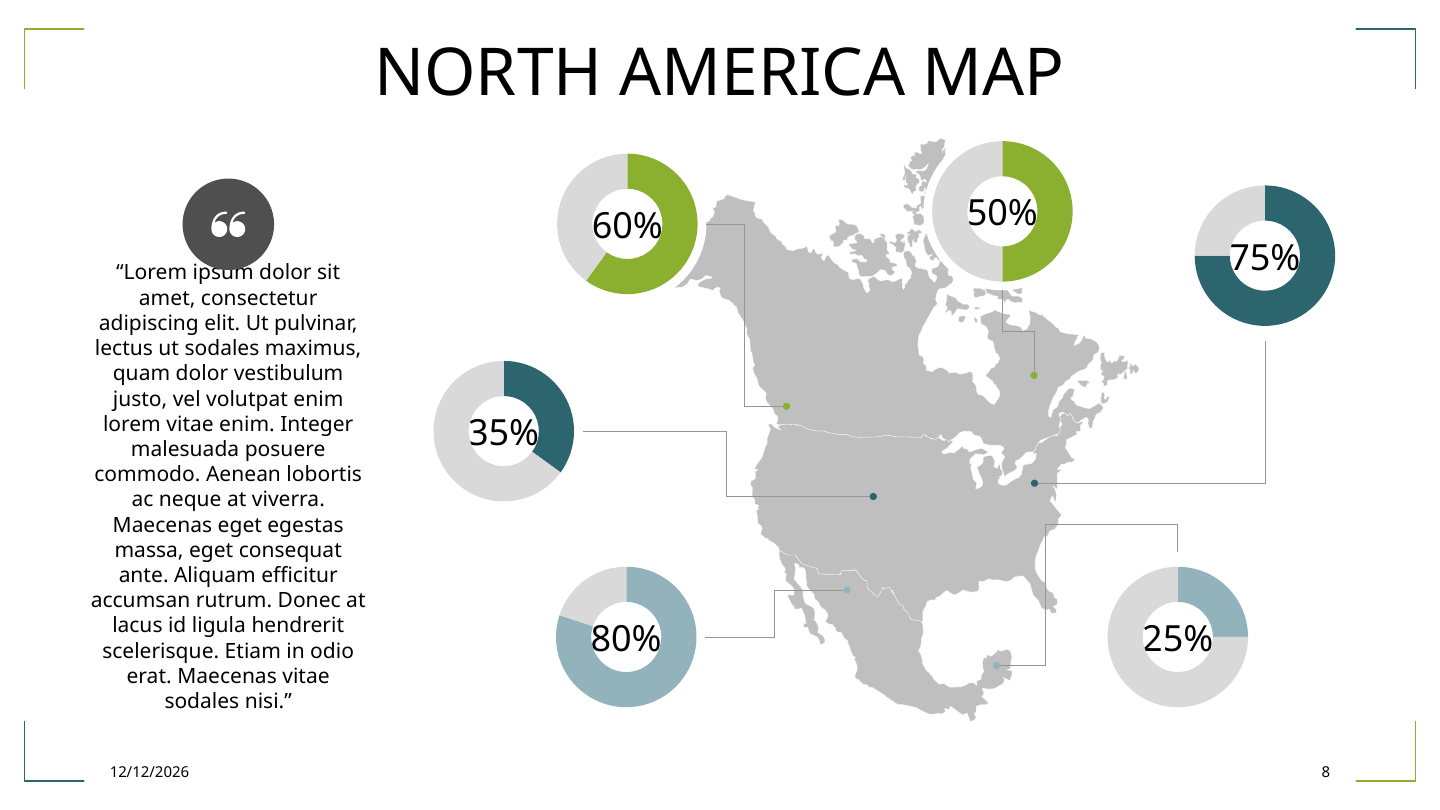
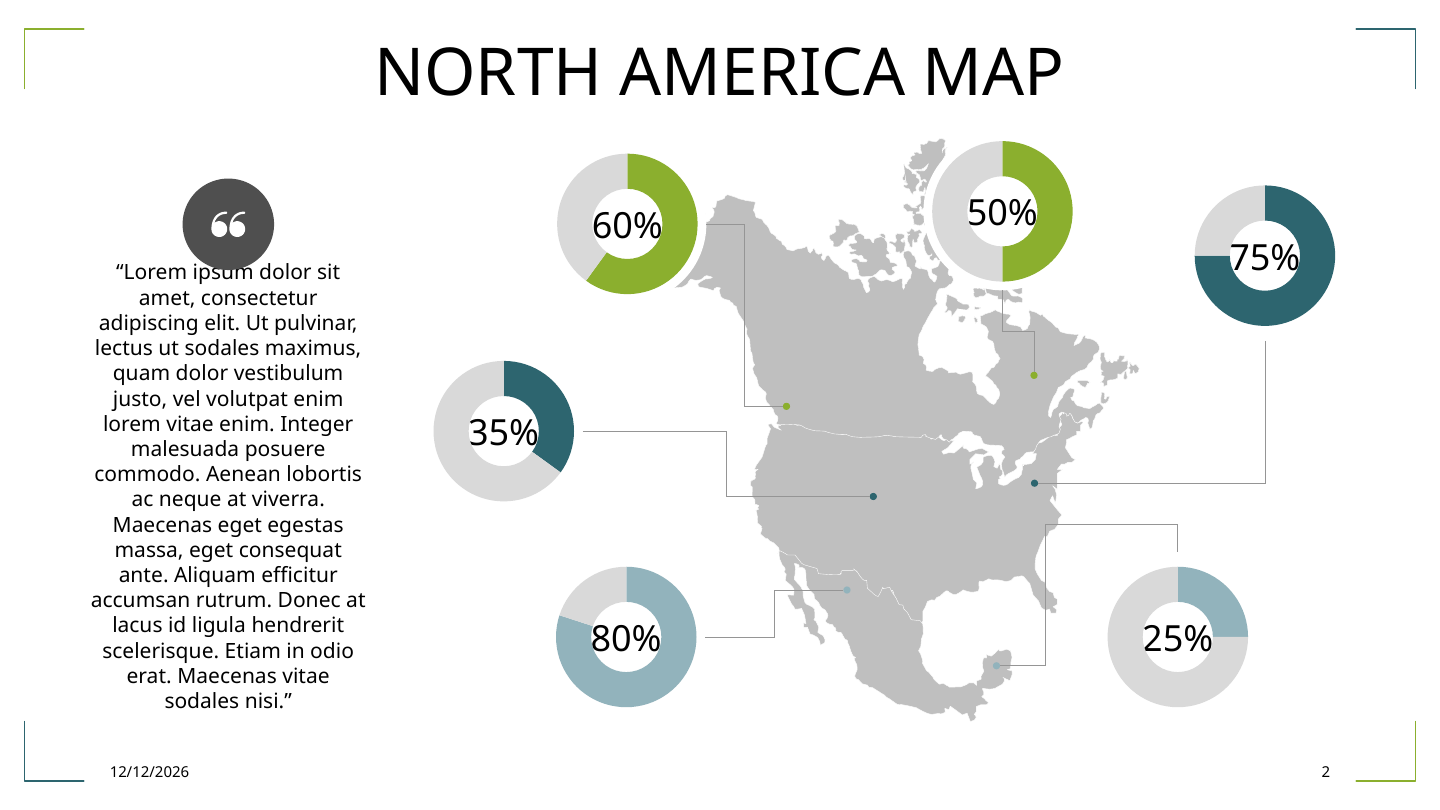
8: 8 -> 2 (1326, 772)
